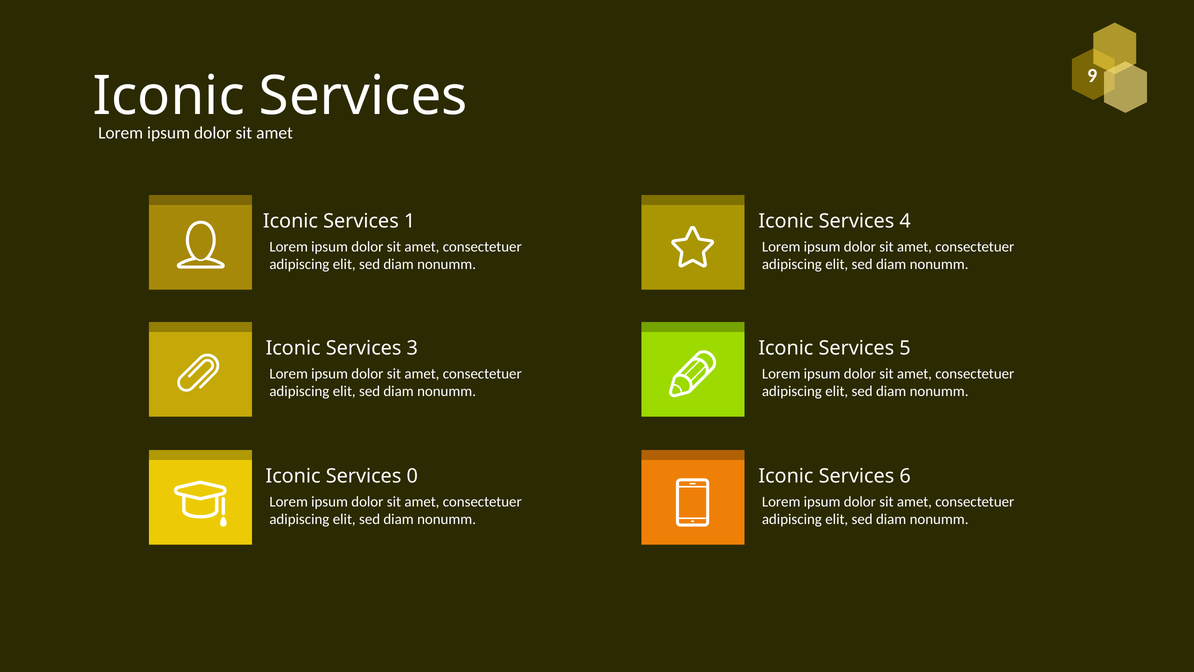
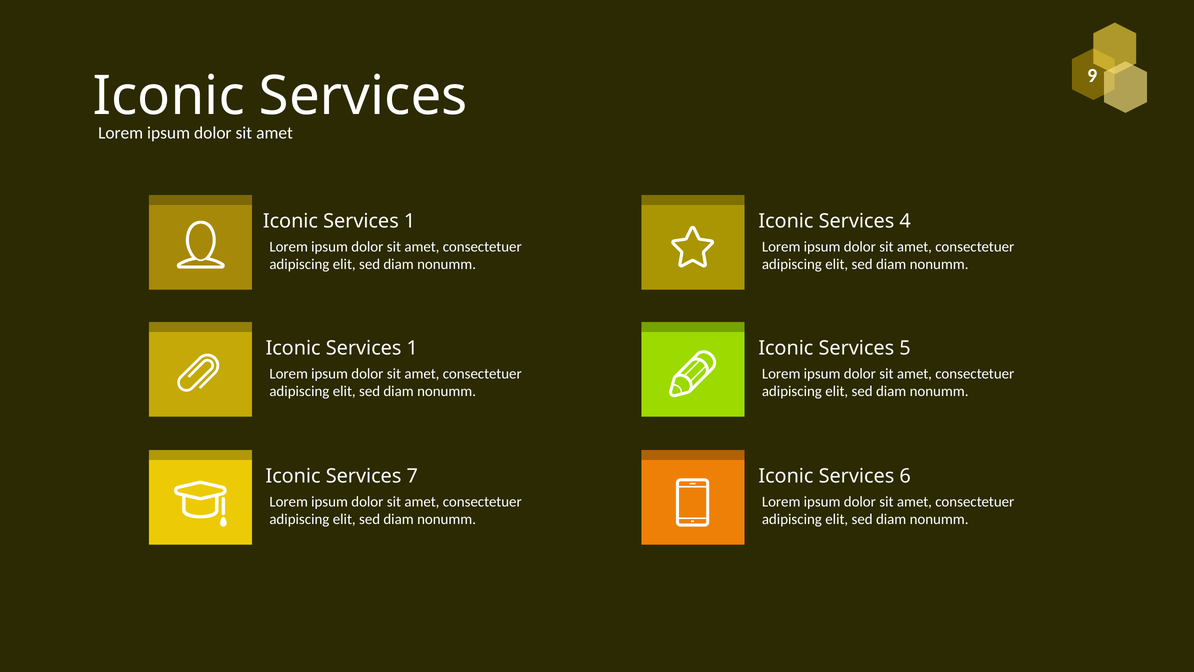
3: 3 -> 1 (412, 348)
0: 0 -> 7 (412, 476)
